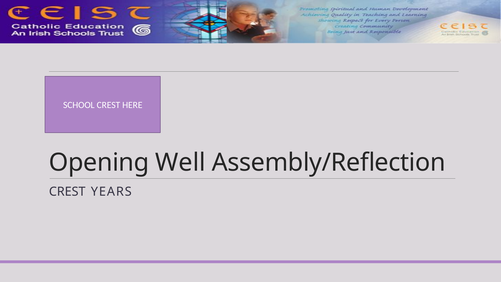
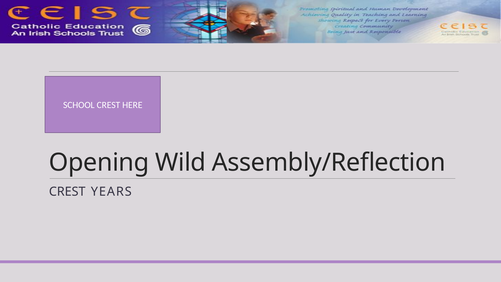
Well: Well -> Wild (181, 162)
